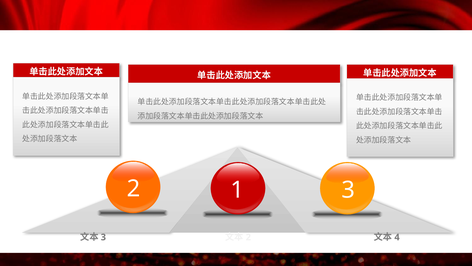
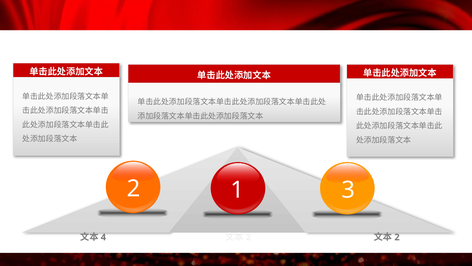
3: 3 -> 4 (103, 237)
4: 4 -> 2 (397, 237)
